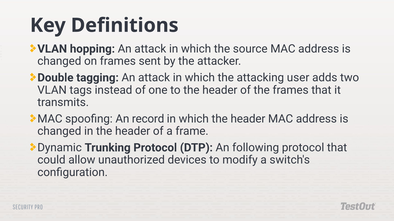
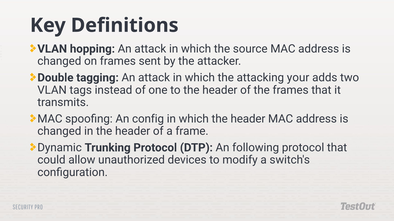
user: user -> your (298, 78)
record: record -> config (148, 119)
